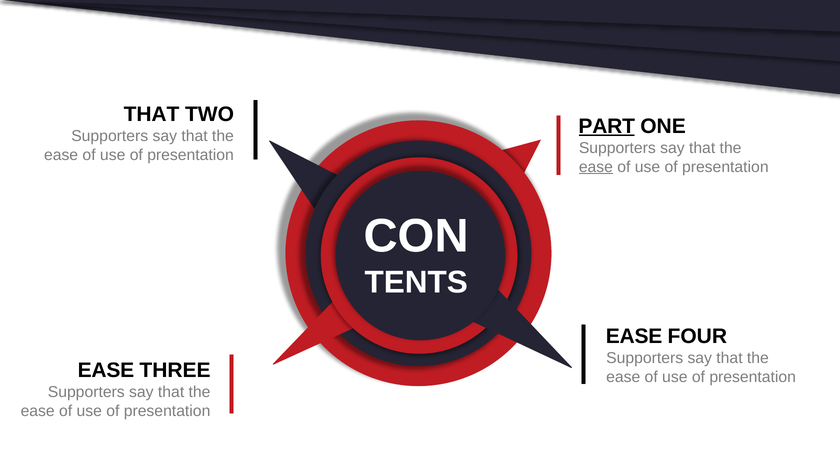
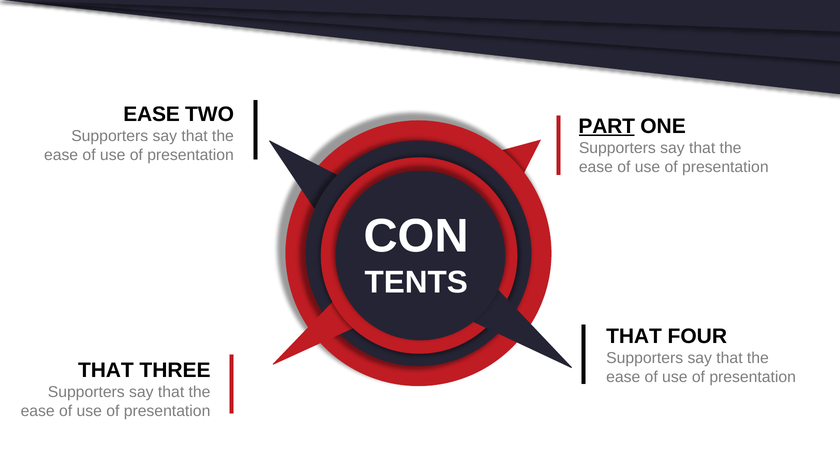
THAT: THAT -> EASE (152, 114)
ease underline: present -> none (596, 167)
EASE: EASE -> THAT (634, 337)
EASE: EASE -> THAT (106, 371)
